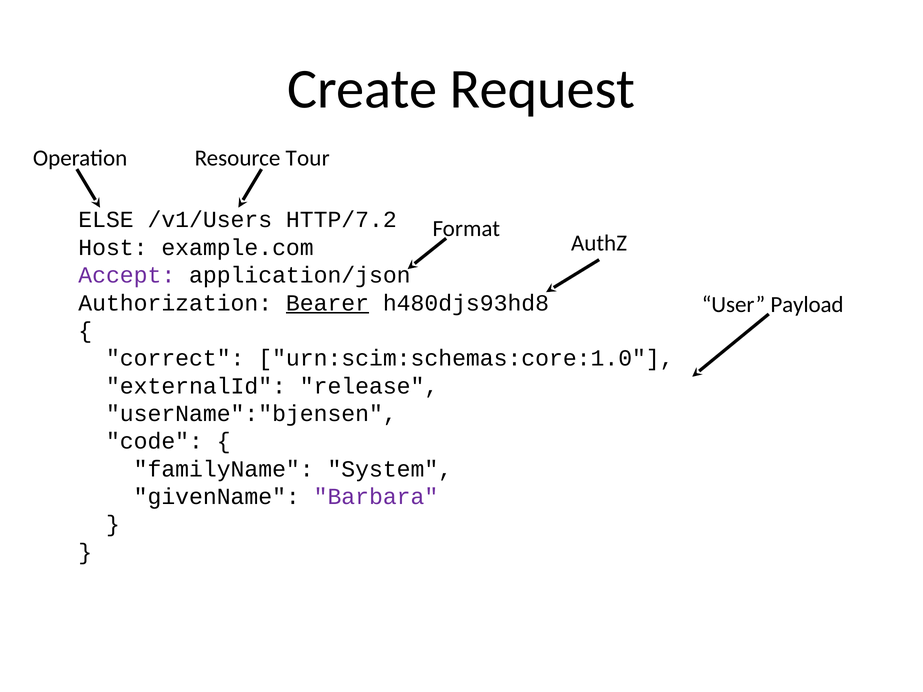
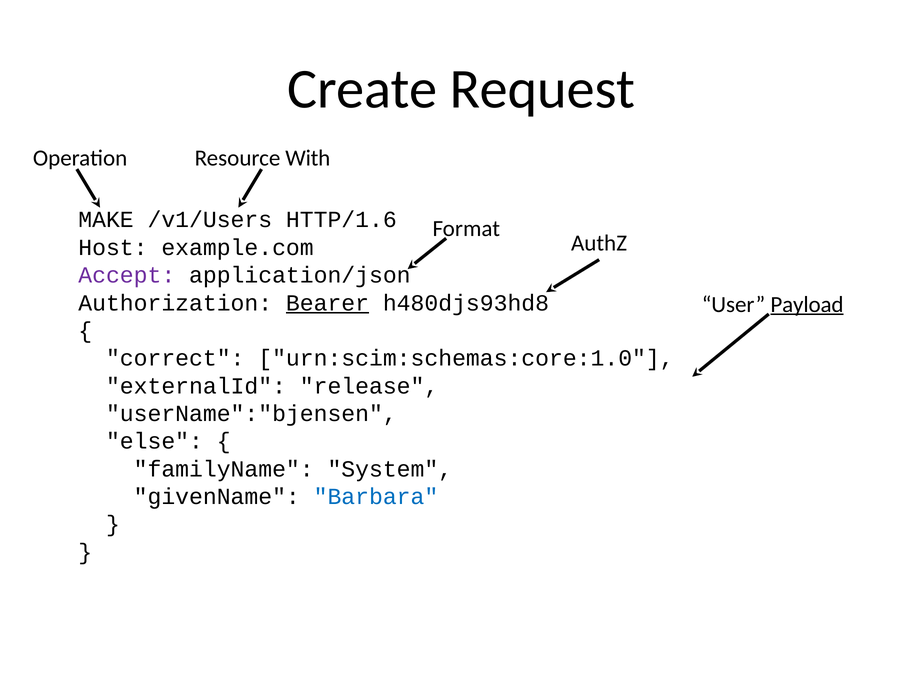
Tour: Tour -> With (308, 158)
ELSE: ELSE -> MAKE (106, 220)
HTTP/7.2: HTTP/7.2 -> HTTP/1.6 (341, 220)
Payload underline: none -> present (807, 305)
code: code -> else (154, 441)
Barbara colour: purple -> blue (376, 497)
